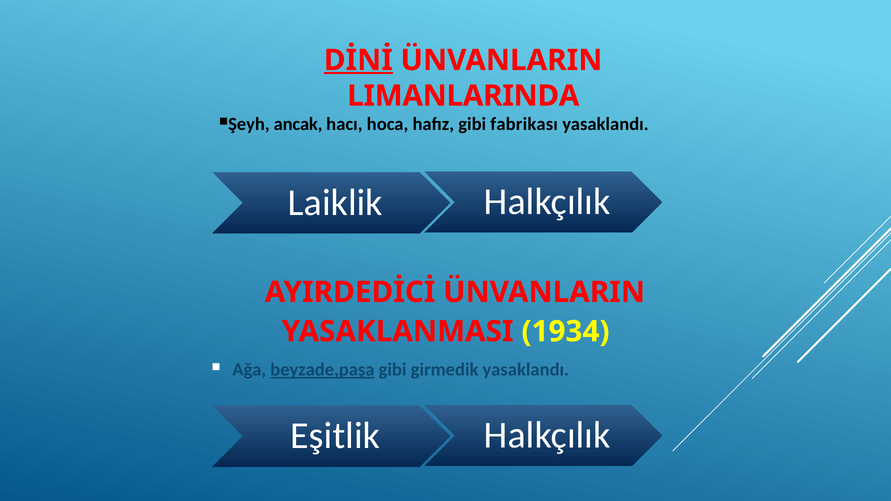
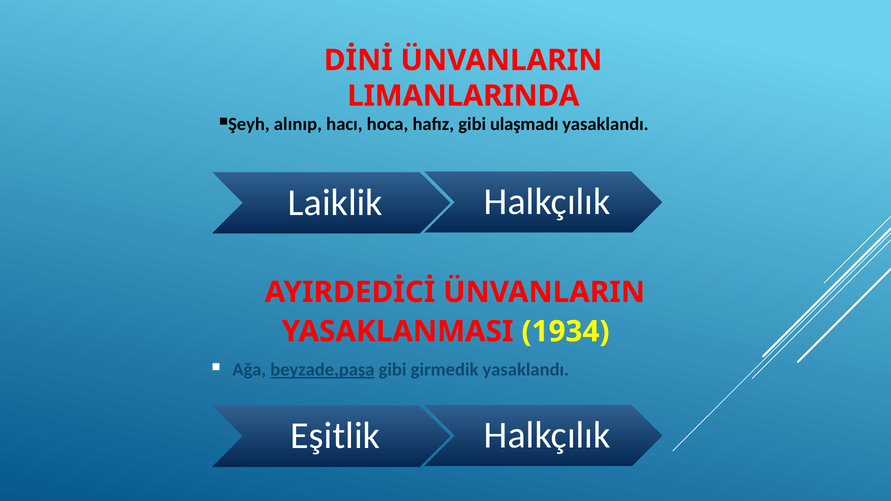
DİNİ underline: present -> none (358, 60)
ancak: ancak -> alınıp (298, 124)
fabrikası: fabrikası -> ulaşmadı (524, 124)
